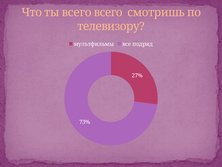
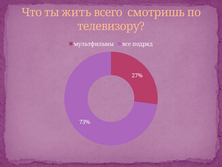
ты всего: всего -> жить (76, 12)
